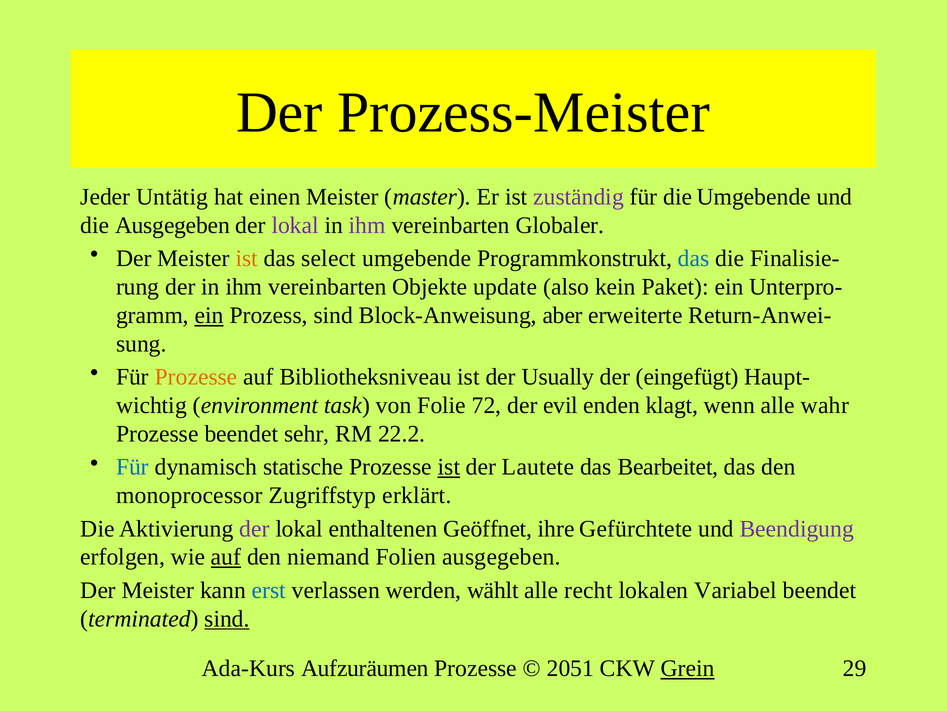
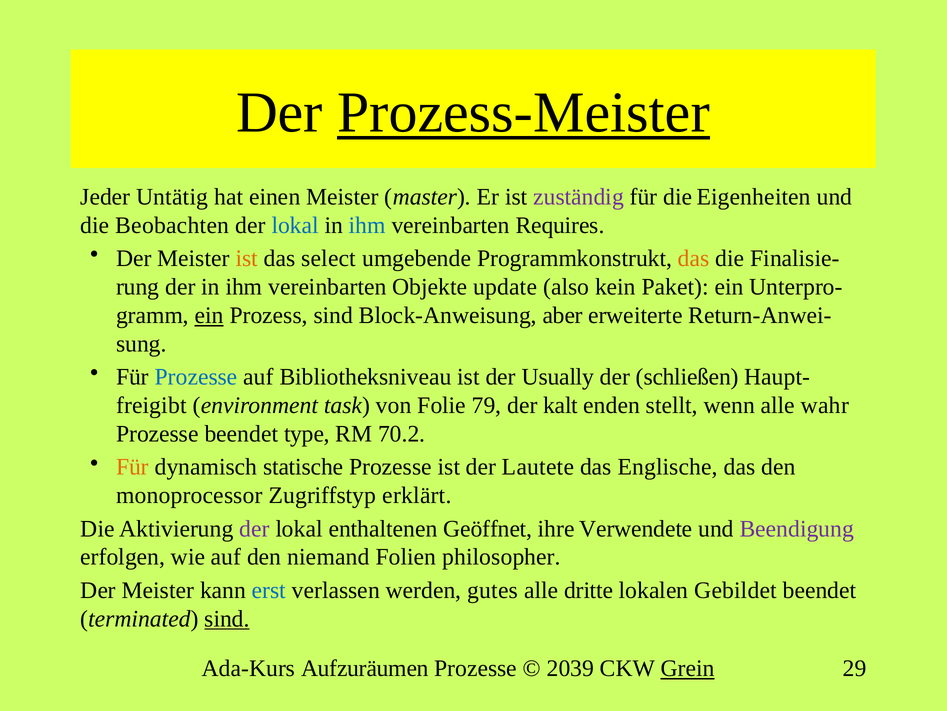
Prozess-Meister underline: none -> present (524, 113)
die Umgebende: Umgebende -> Eigenheiten (754, 197)
die Ausgegeben: Ausgegeben -> Beobachten (172, 225)
lokal colour: purple -> blue (295, 225)
ihm colour: purple -> blue (367, 225)
Globaler: Globaler -> Requires (560, 225)
das colour: blue -> orange (694, 258)
Prozesse colour: orange -> blue (196, 377)
eingefügt: eingefügt -> schließen (687, 377)
wichtig: wichtig -> freigibt (151, 405)
72: 72 -> 79 (487, 405)
evil: evil -> kalt (561, 405)
klagt: klagt -> stellt (672, 405)
sehr: sehr -> type (307, 433)
22.2: 22.2 -> 70.2 (402, 433)
Für colour: blue -> orange (132, 467)
ist underline: present -> none (449, 467)
Bearbeitet: Bearbeitet -> Englische (668, 467)
Gefürchtete: Gefürchtete -> Verwendete (636, 528)
auf underline: present -> none (226, 557)
Folien ausgegeben: ausgegeben -> philosopher (502, 557)
wählt: wählt -> gutes (493, 590)
recht: recht -> dritte (589, 590)
Variabel: Variabel -> Gebildet (736, 590)
2051: 2051 -> 2039 (571, 668)
